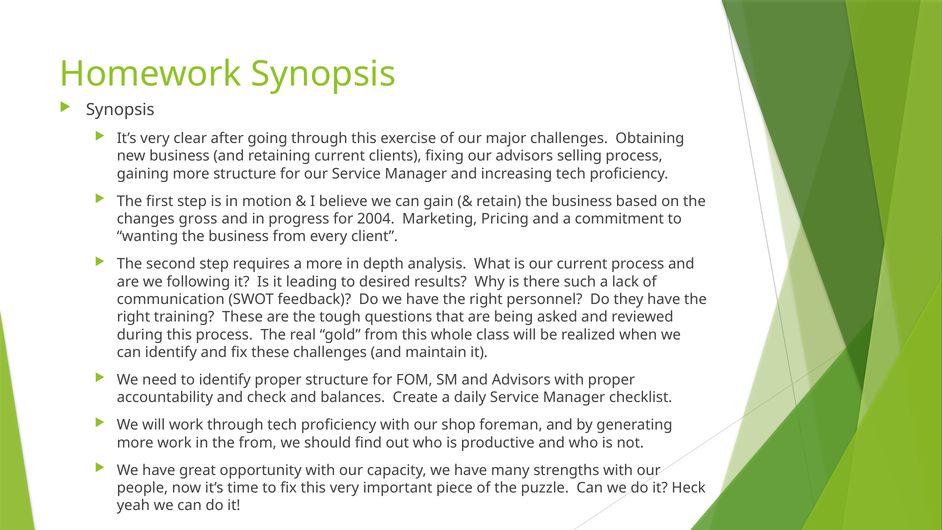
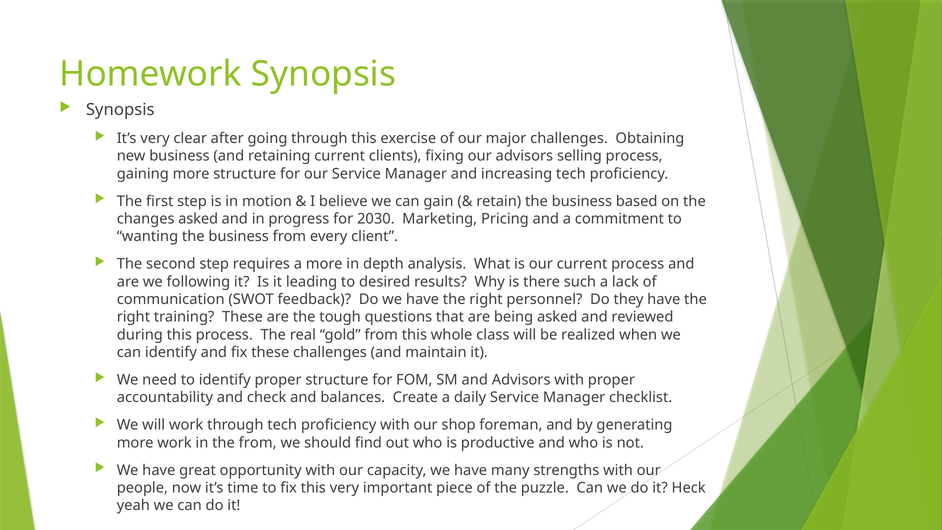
changes gross: gross -> asked (198, 219)
2004: 2004 -> 2030 (376, 219)
